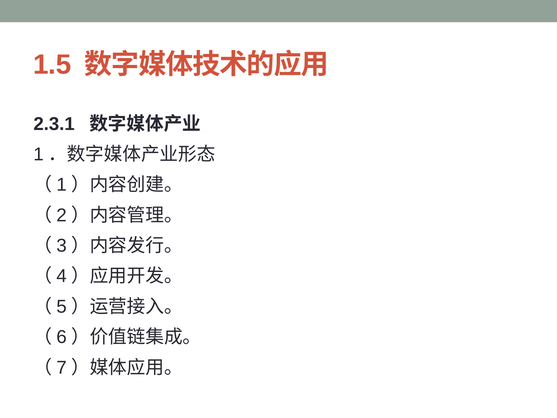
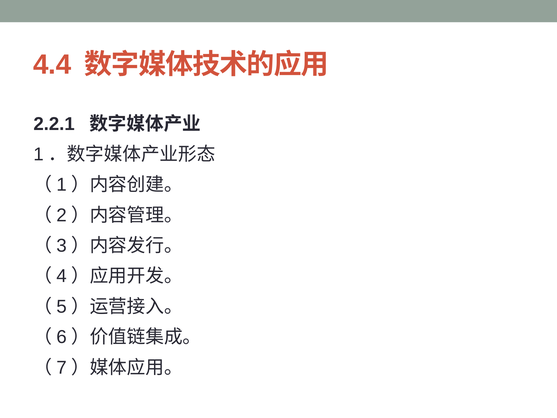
1.5: 1.5 -> 4.4 (52, 65)
2.3.1: 2.3.1 -> 2.2.1 (54, 124)
